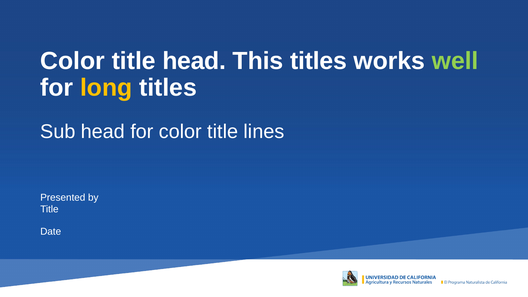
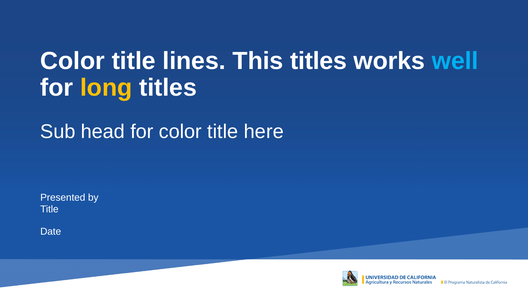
title head: head -> lines (194, 61)
well colour: light green -> light blue (455, 61)
lines: lines -> here (264, 132)
